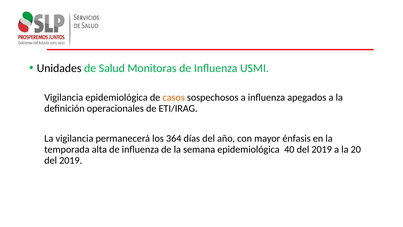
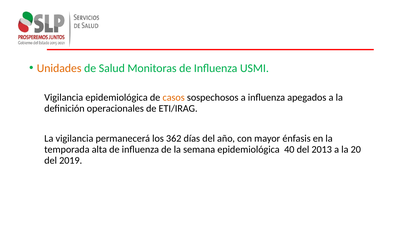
Unidades colour: black -> orange (59, 68)
364: 364 -> 362 (174, 138)
40 del 2019: 2019 -> 2013 (322, 149)
